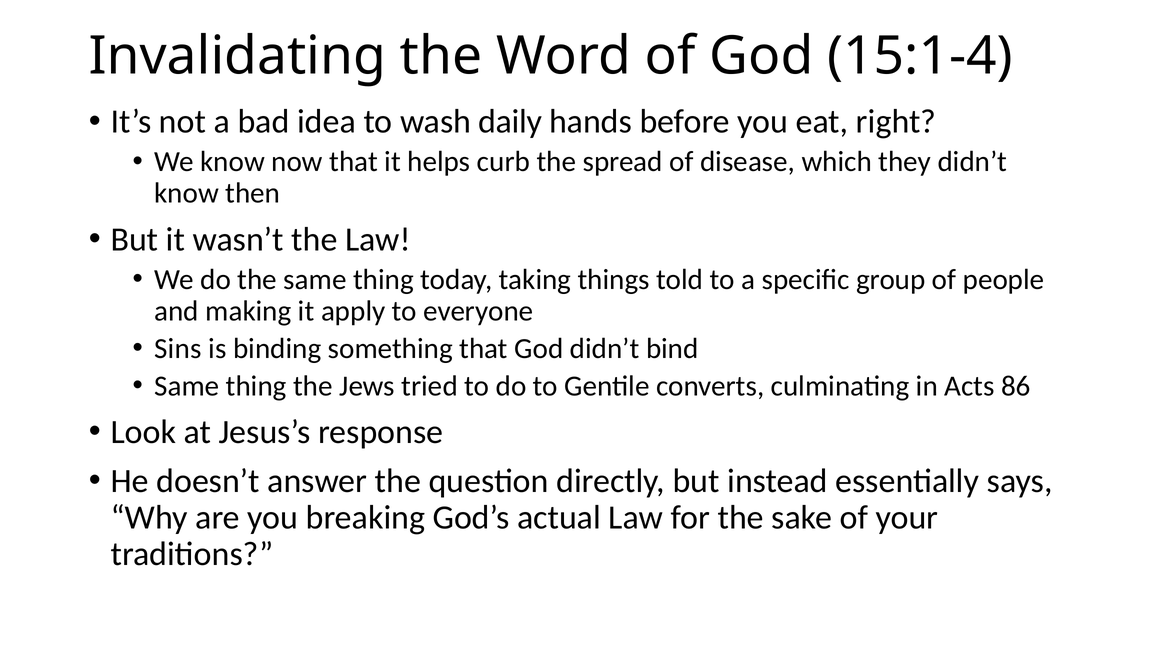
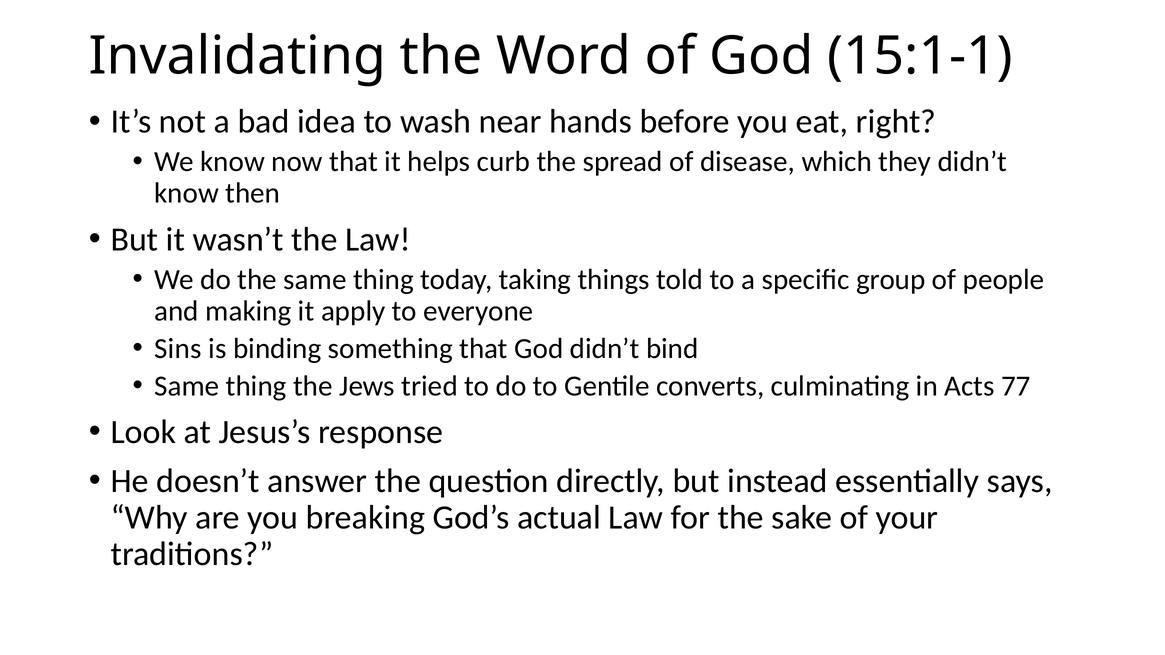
15:1-4: 15:1-4 -> 15:1-1 (920, 56)
daily: daily -> near (510, 122)
86: 86 -> 77 (1016, 386)
